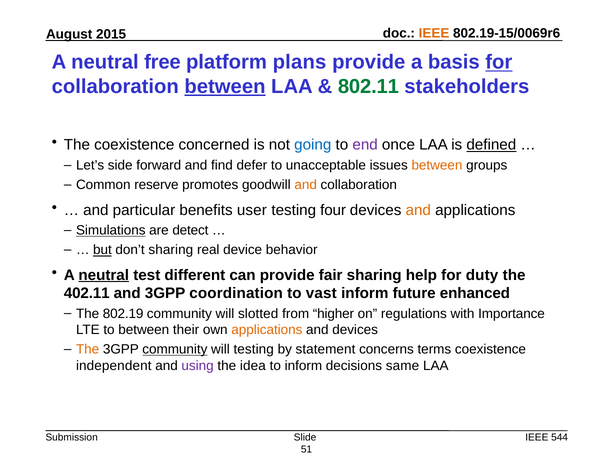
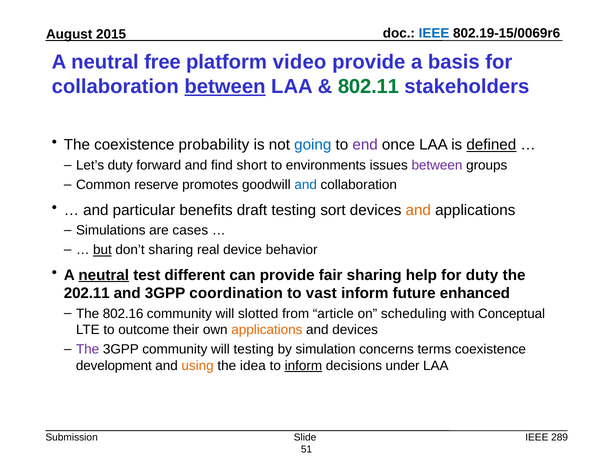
IEEE colour: orange -> blue (434, 33)
plans: plans -> video (299, 62)
for underline: present -> none (499, 62)
concerned: concerned -> probability (214, 145)
Let’s side: side -> duty (120, 165)
defer: defer -> short (252, 165)
unacceptable: unacceptable -> environments (326, 165)
between colour: orange -> purple (437, 165)
and colour: orange -> blue (306, 185)
user: user -> draft (252, 210)
four: four -> sort (333, 210)
Simulations underline: present -> none (111, 230)
detect: detect -> cases (190, 230)
402.11: 402.11 -> 202.11 (87, 293)
802.19: 802.19 -> 802.16 (123, 314)
higher: higher -> article (333, 314)
regulations: regulations -> scheduling (414, 314)
Importance: Importance -> Conceptual (512, 314)
to between: between -> outcome (144, 330)
The colour: orange -> purple (88, 350)
community underline: present -> none (175, 350)
statement: statement -> simulation (326, 350)
independent: independent -> development (114, 366)
using colour: purple -> orange (198, 366)
inform underline: none -> present (303, 366)
same: same -> under (403, 366)
544: 544 -> 289 (560, 437)
